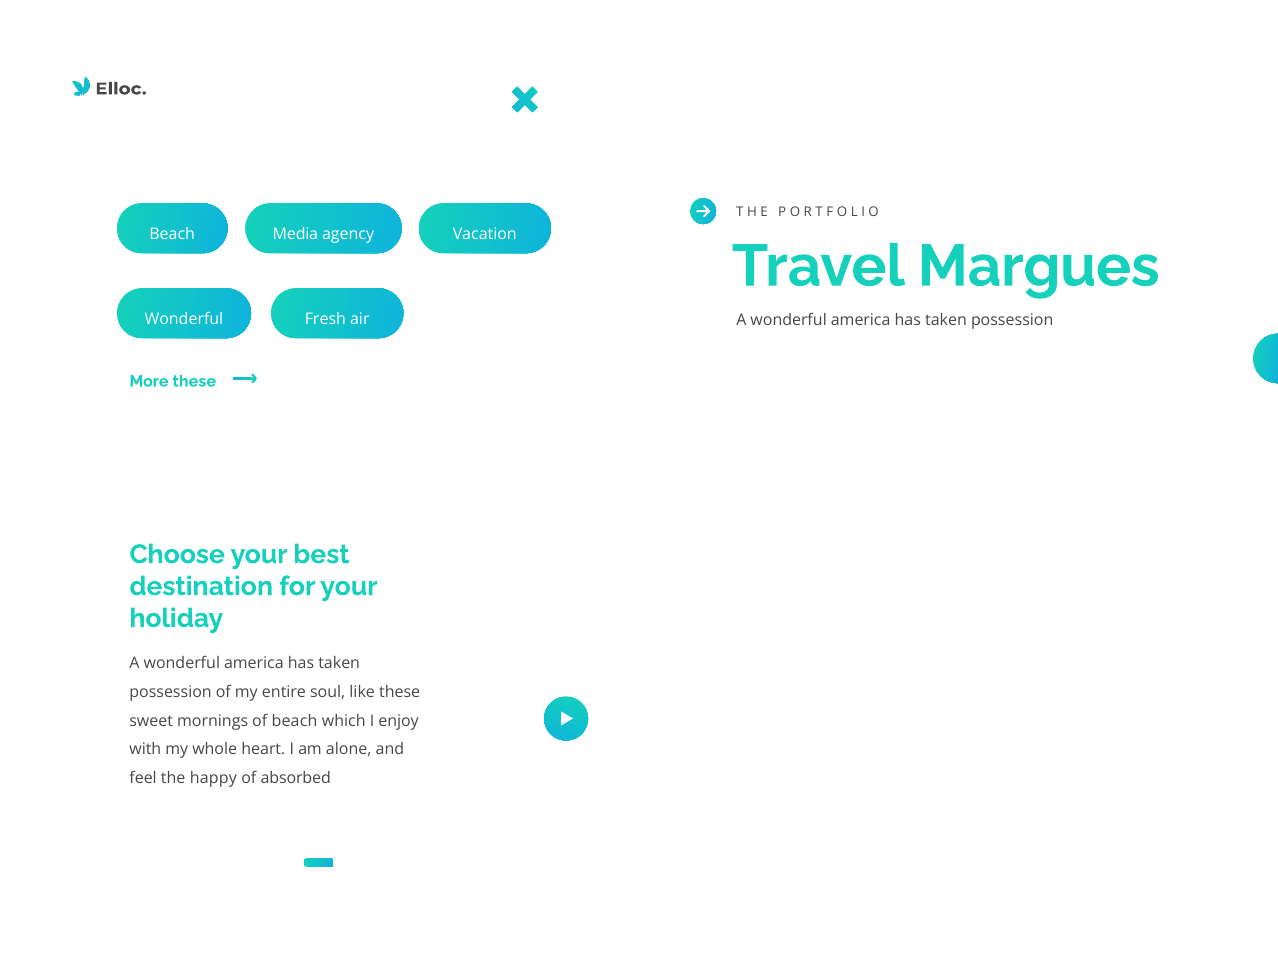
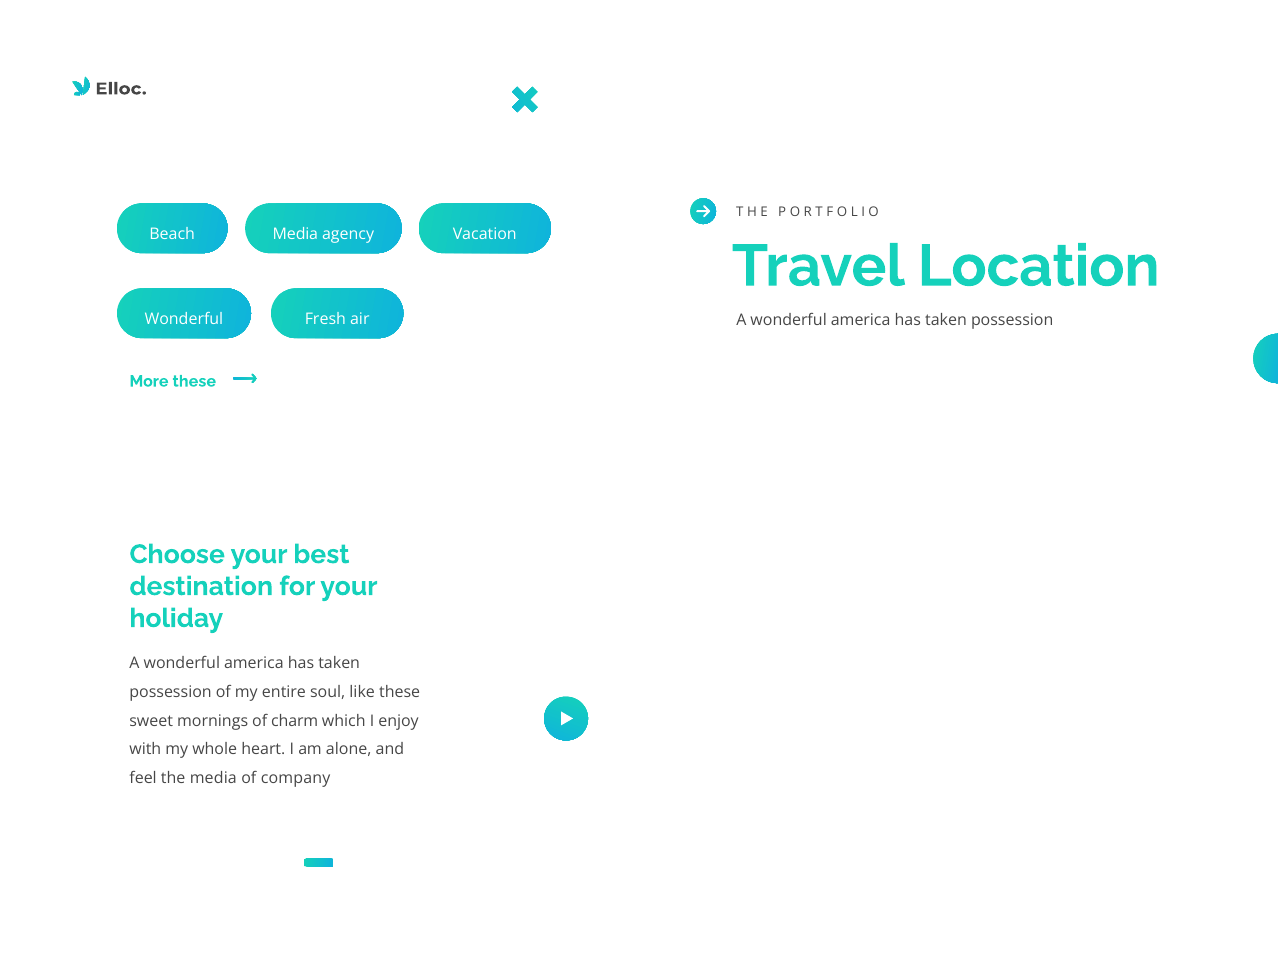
Margues: Margues -> Location (1039, 266)
of beach: beach -> charm (295, 721)
the happy: happy -> media (213, 779)
absorbed: absorbed -> company (296, 779)
